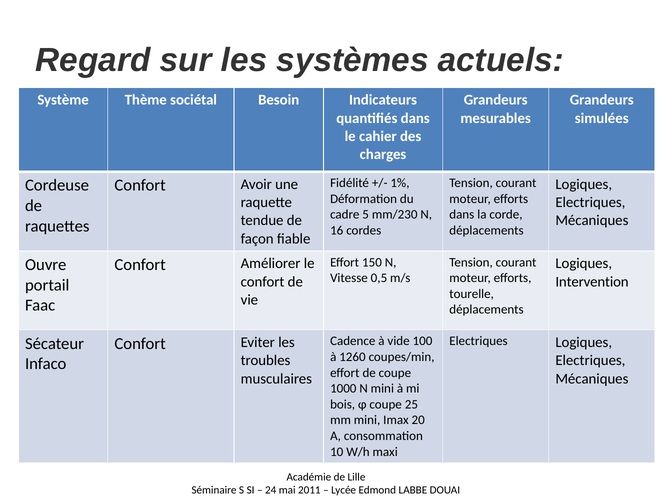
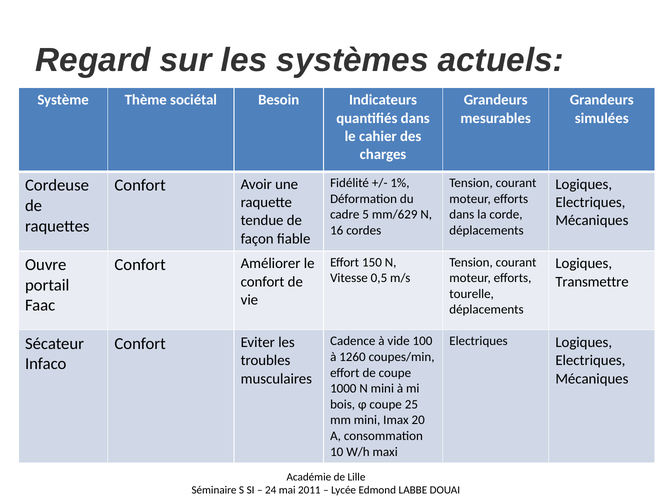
mm/230: mm/230 -> mm/629 (395, 215)
Intervention: Intervention -> Transmettre (592, 282)
